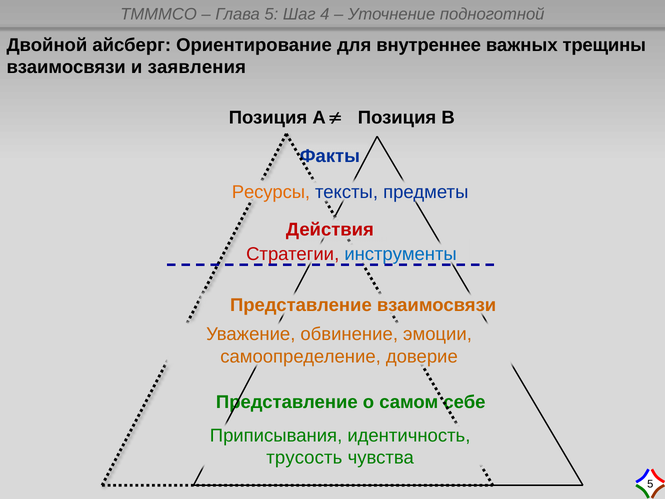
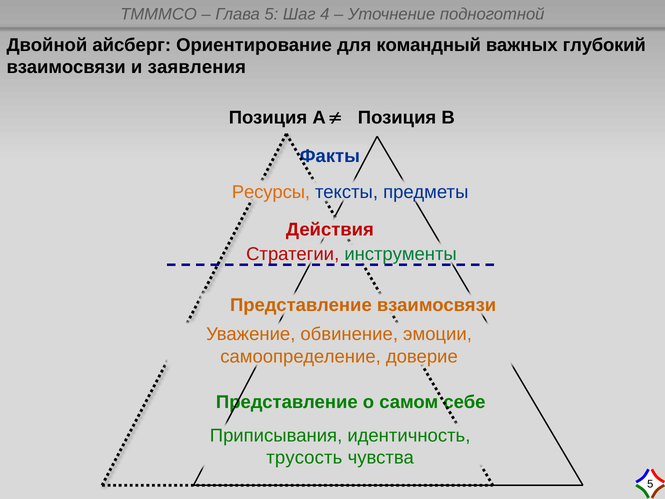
внутреннее: внутреннее -> командный (429, 45)
трещины: трещины -> глубокий (604, 45)
инструменты colour: blue -> green (401, 254)
